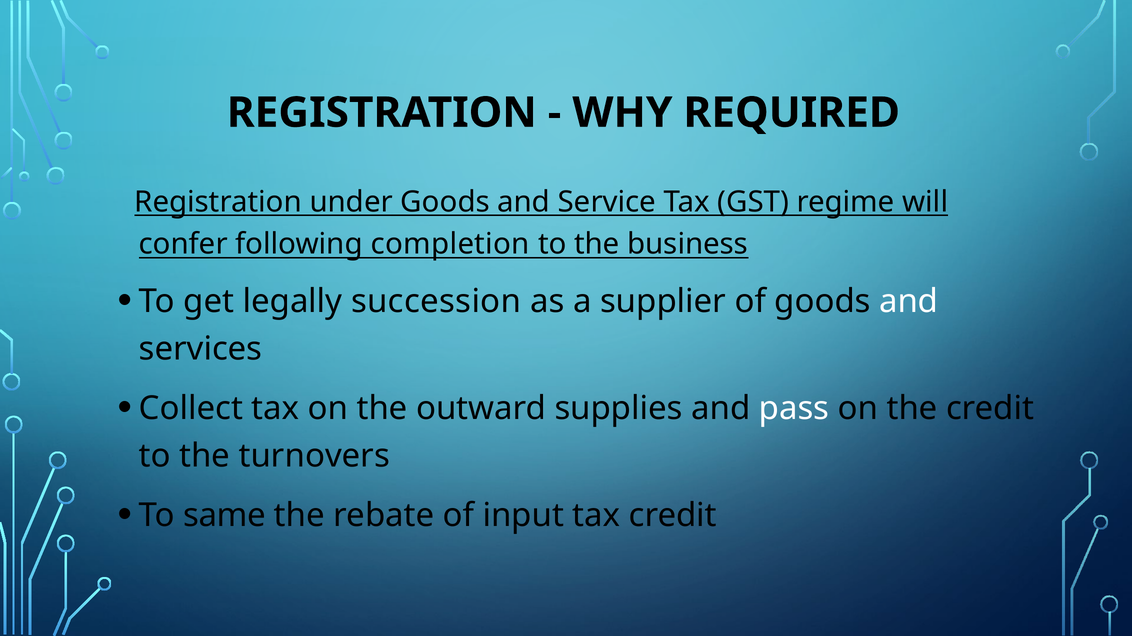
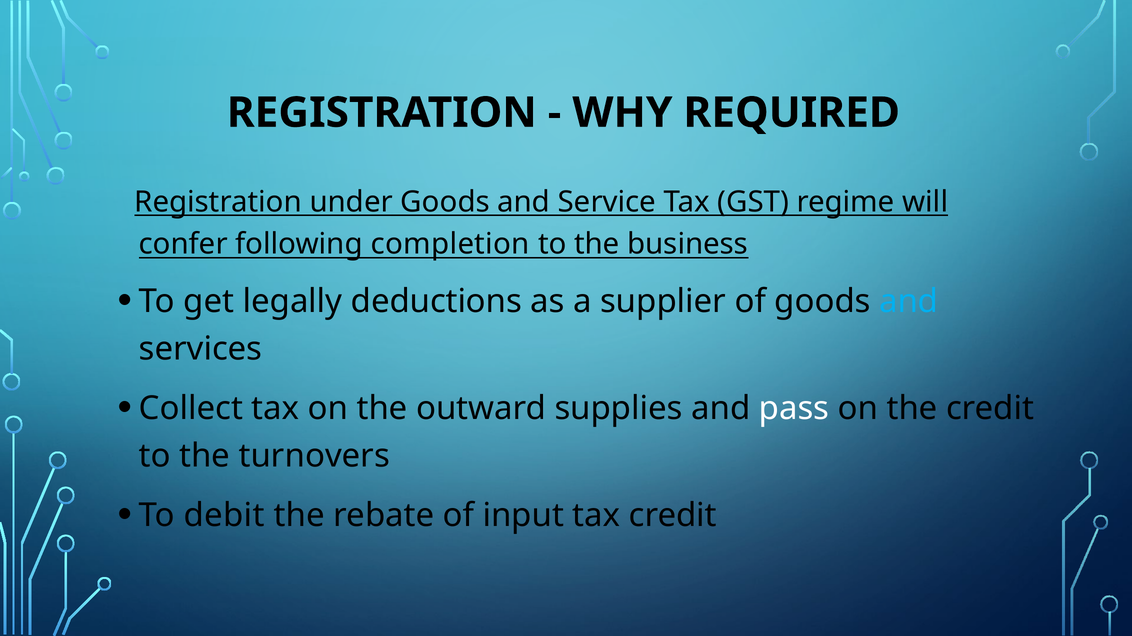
succession: succession -> deductions (436, 302)
and colour: white -> light blue (909, 302)
same: same -> debit (224, 516)
